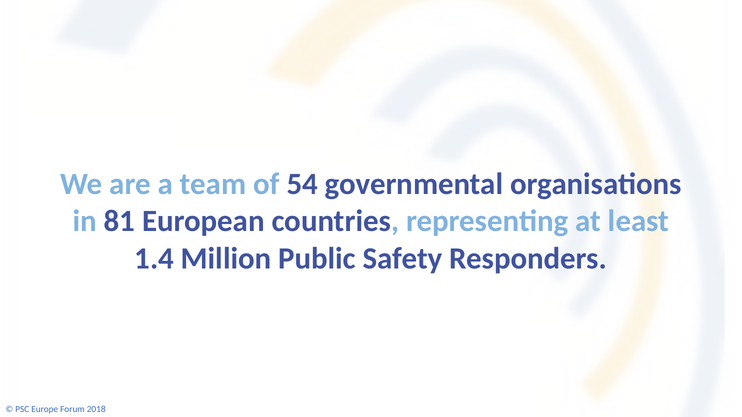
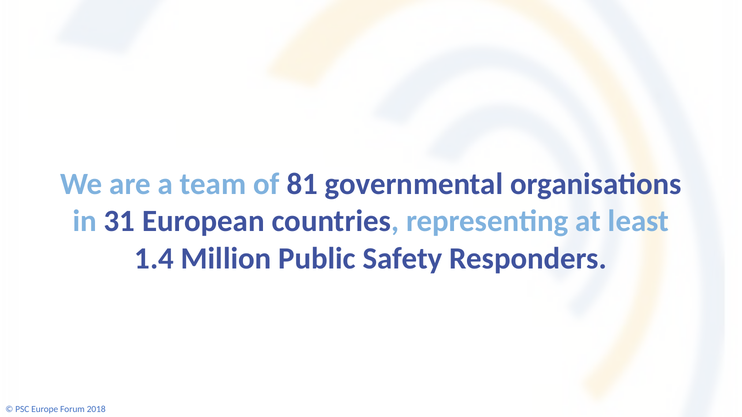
54: 54 -> 81 (302, 184)
81: 81 -> 31 (119, 221)
